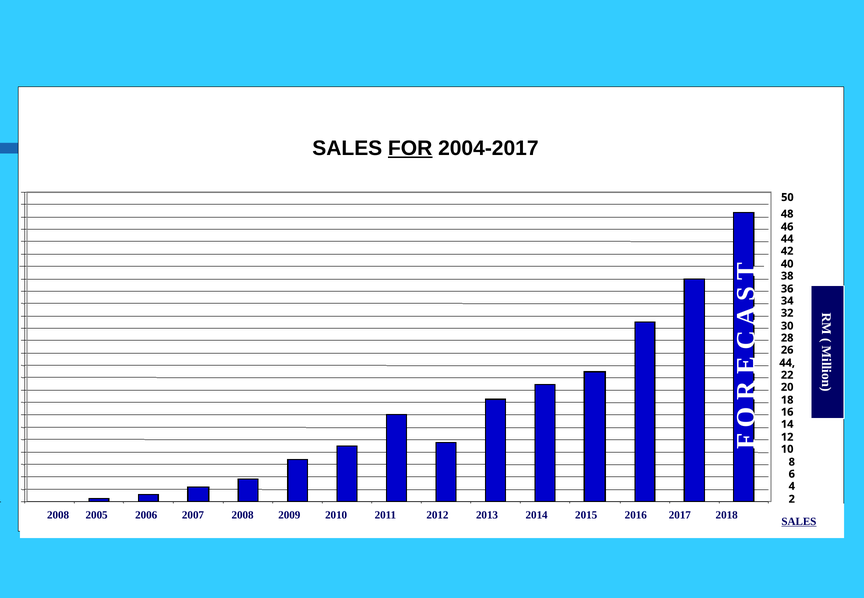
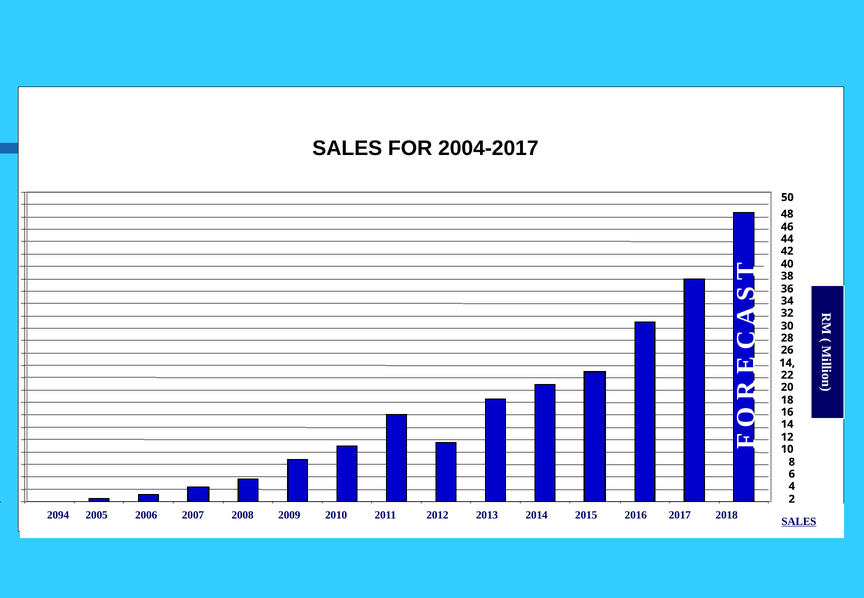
FOR underline: present -> none (410, 148)
44: 44 -> 14 (787, 363)
2008: 2008 -> 2094 (58, 515)
